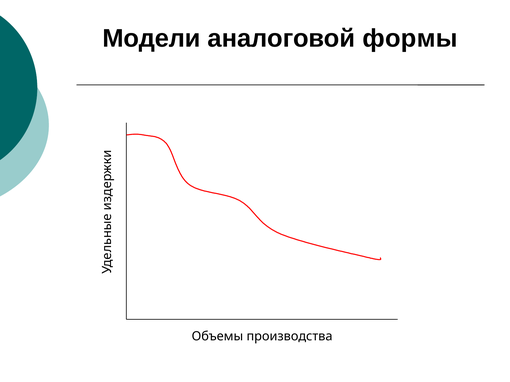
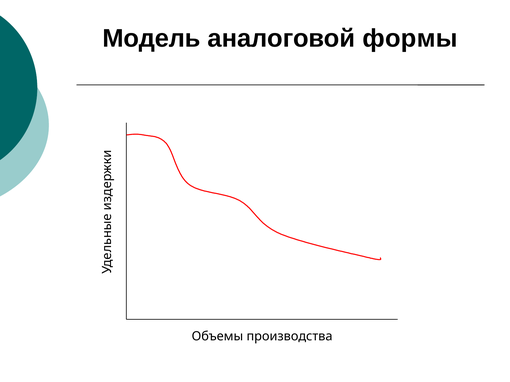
Модели: Модели -> Модель (152, 39)
